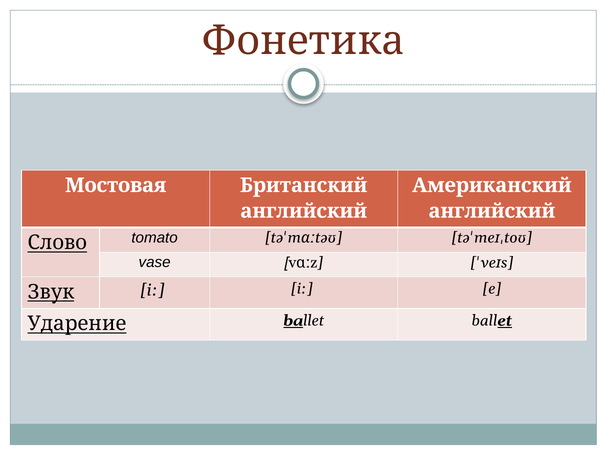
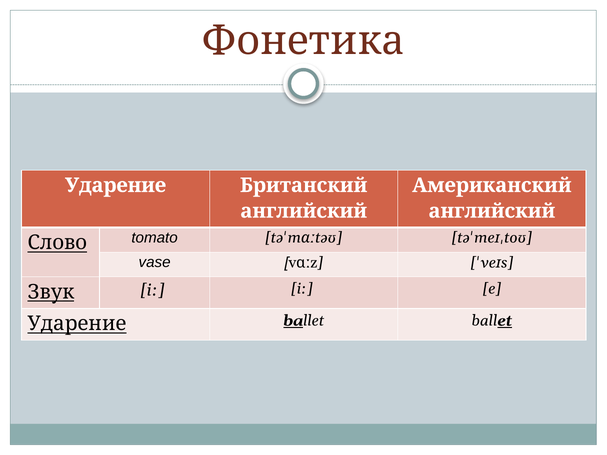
Мостовая: Мостовая -> Ударение (116, 185)
